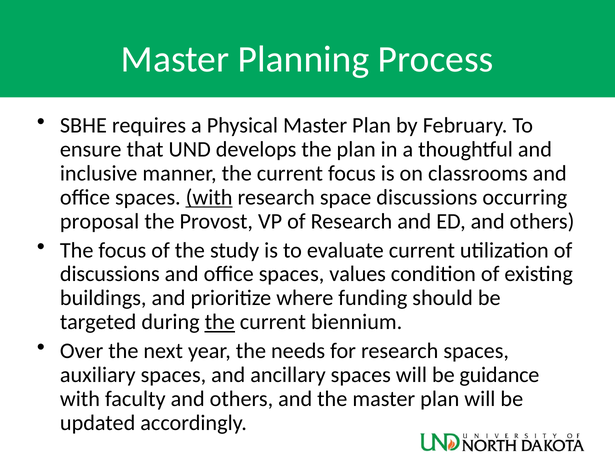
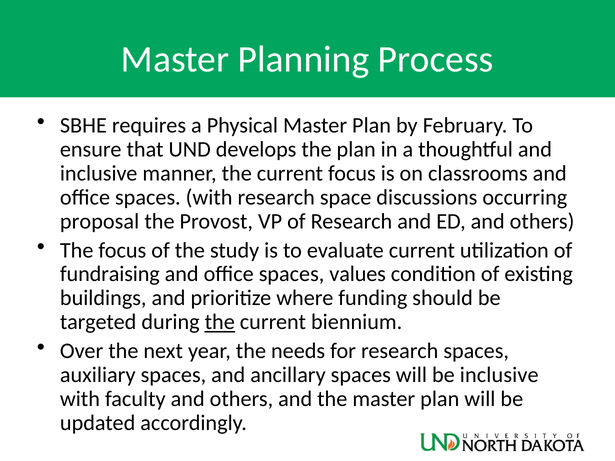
with underline: present -> none (209, 197)
discussions: discussions -> fundraising (110, 274)
be guidance: guidance -> inclusive (499, 375)
